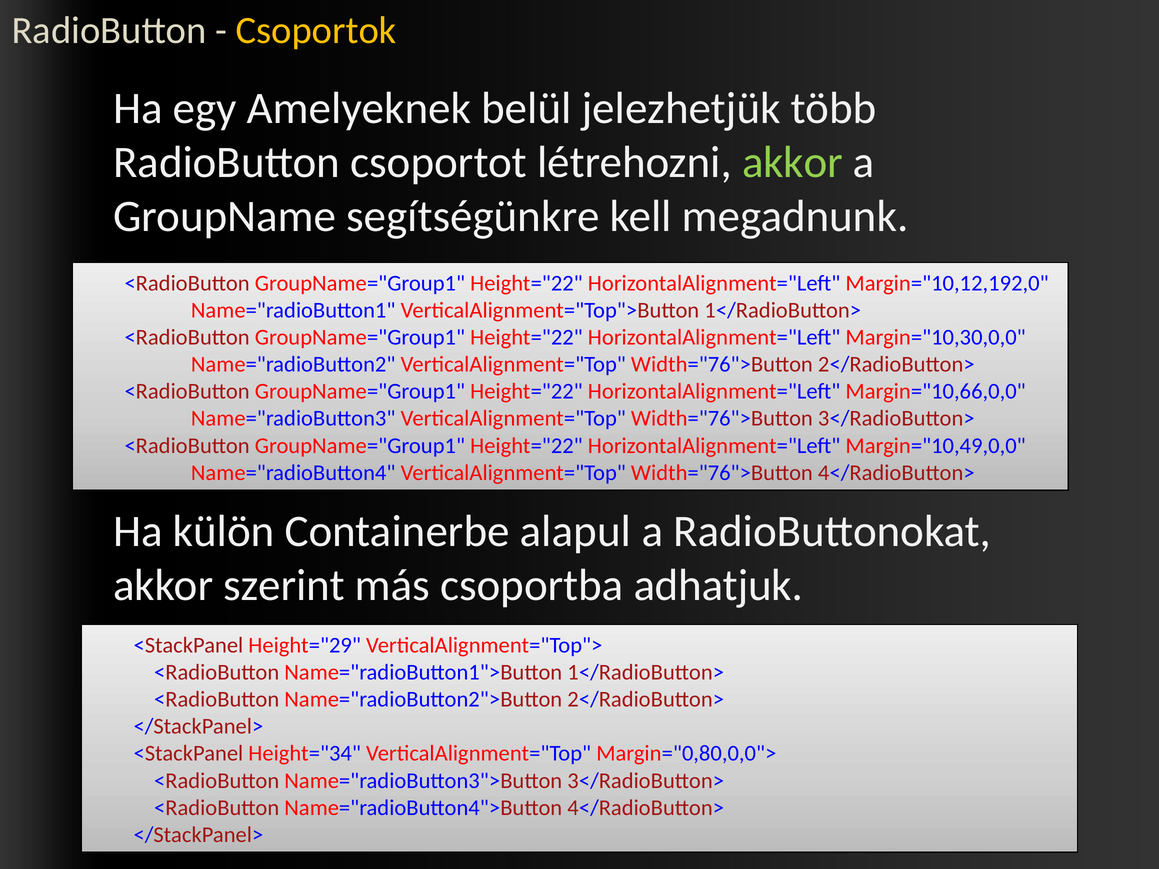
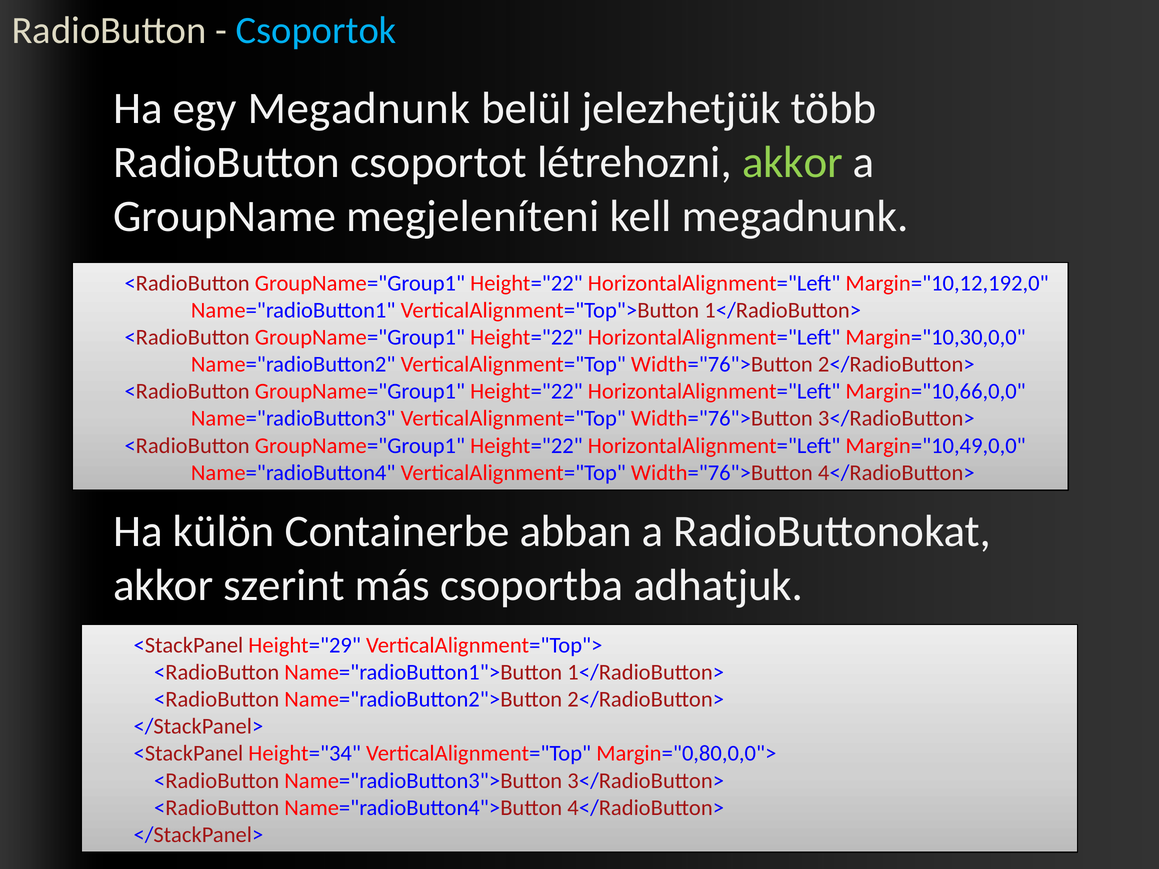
Csoportok colour: yellow -> light blue (316, 31)
egy Amelyeknek: Amelyeknek -> Megadnunk (359, 108)
segítségünkre: segítségünkre -> megjeleníteni (473, 216)
alapul: alapul -> abban (576, 531)
